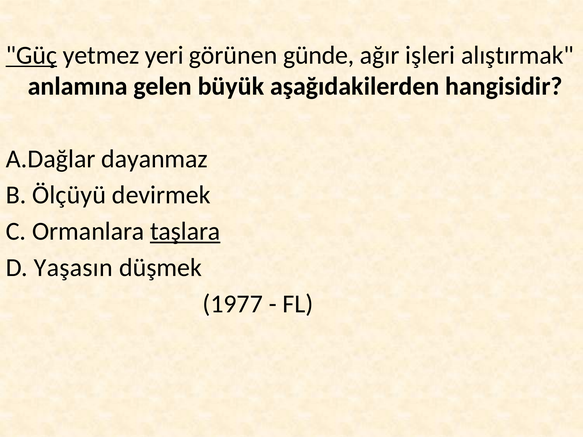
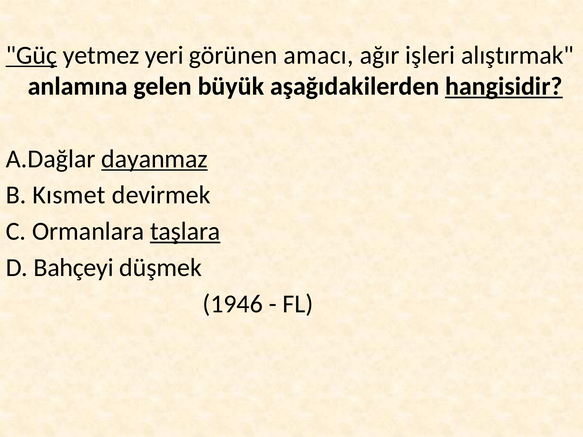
günde: günde -> amacı (318, 55)
hangisidir underline: none -> present (504, 86)
dayanmaz underline: none -> present (154, 159)
Ölçüyü: Ölçüyü -> Kısmet (69, 195)
Yaşasın: Yaşasın -> Bahçeyi (74, 268)
1977: 1977 -> 1946 (233, 304)
